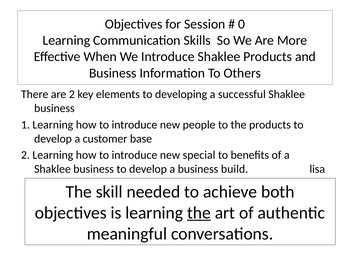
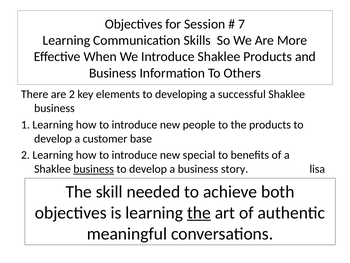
0: 0 -> 7 (242, 24)
business underline: none -> present (94, 169)
build: build -> story (235, 169)
